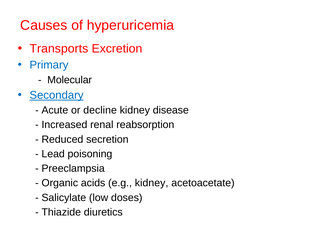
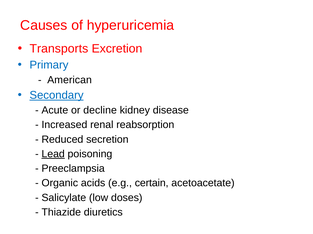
Molecular: Molecular -> American (70, 80)
Lead underline: none -> present (53, 154)
e.g kidney: kidney -> certain (152, 184)
